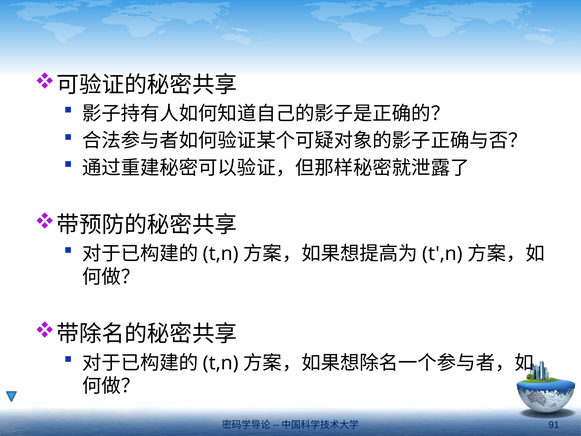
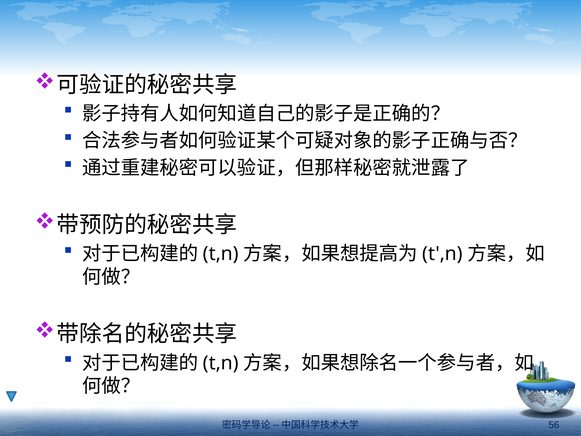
91: 91 -> 56 (554, 425)
